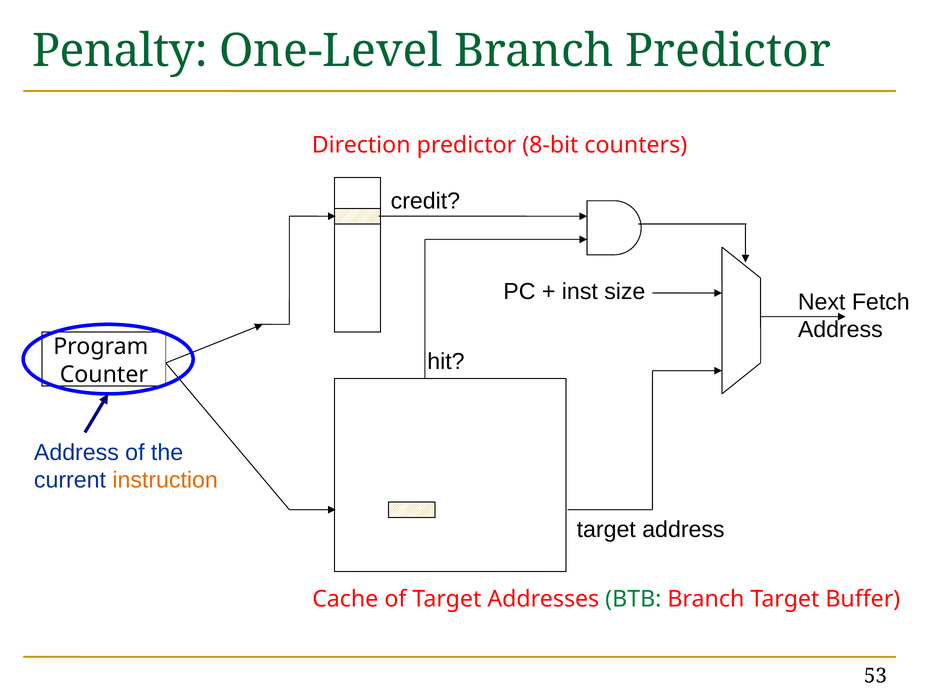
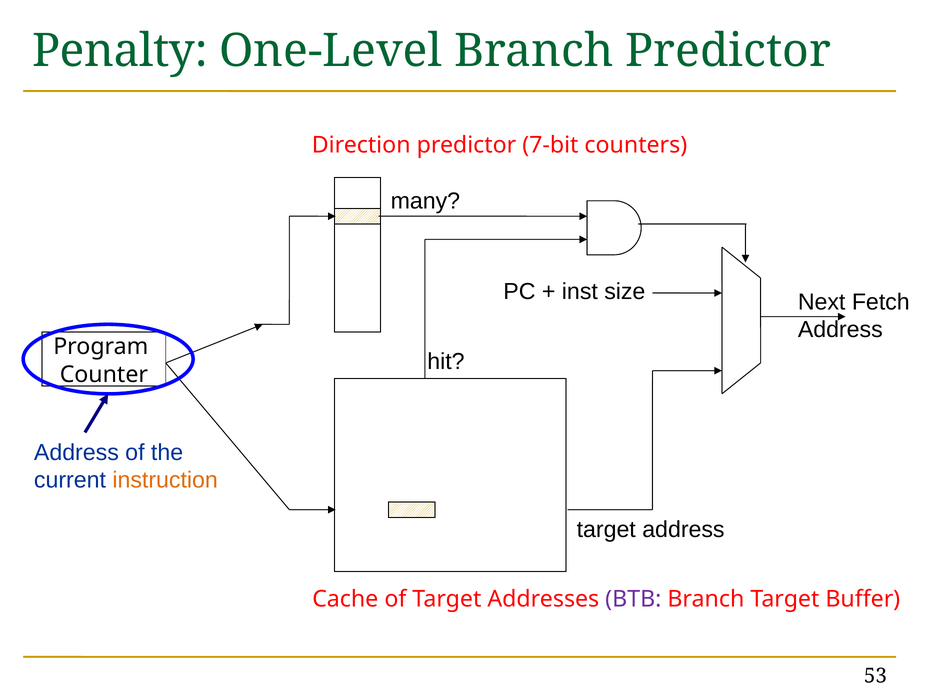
8-bit: 8-bit -> 7-bit (550, 145)
credit: credit -> many (425, 201)
BTB colour: green -> purple (633, 599)
